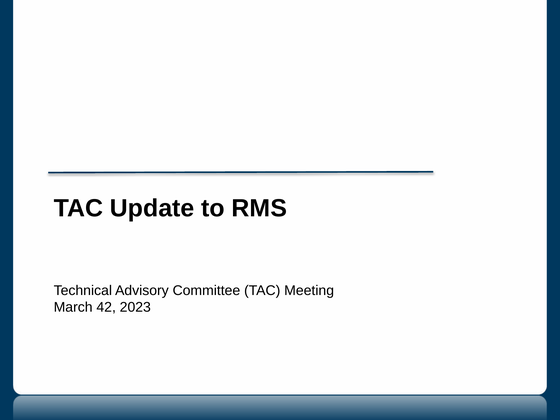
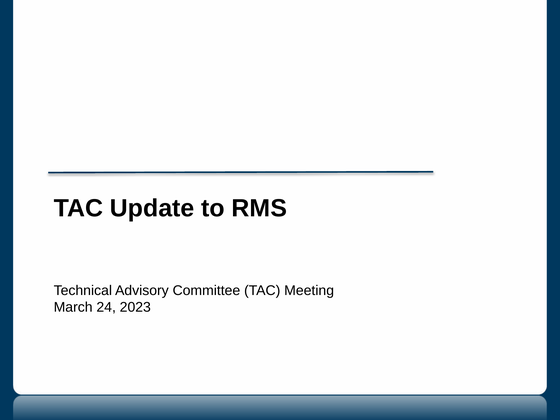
42: 42 -> 24 (106, 307)
